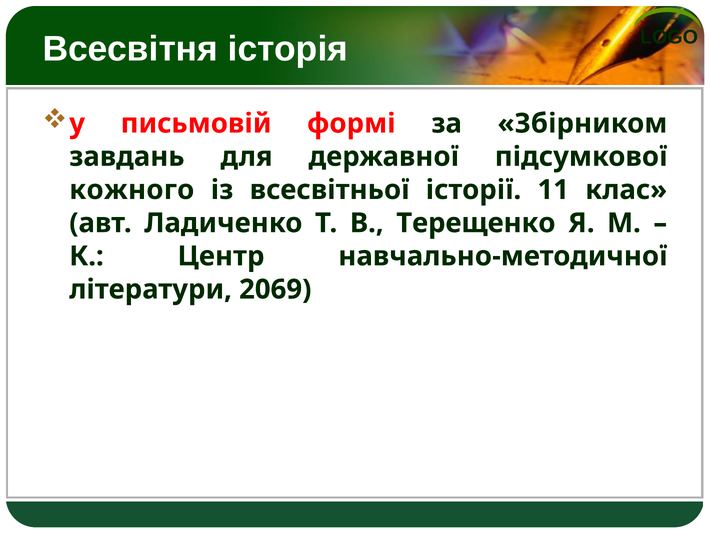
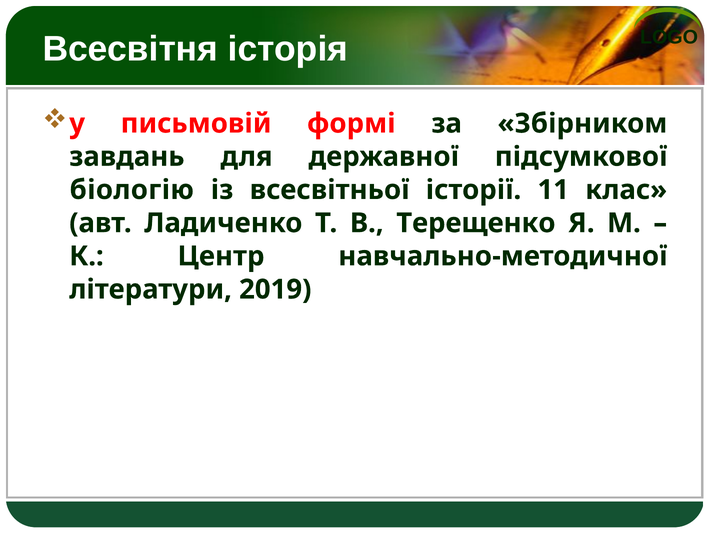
кожного: кожного -> біологію (132, 190)
2069: 2069 -> 2019 (275, 289)
